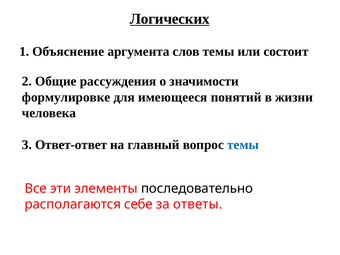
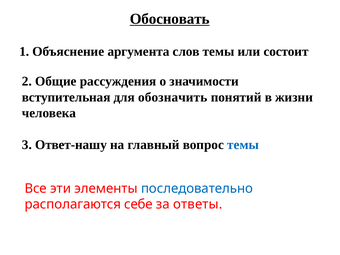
Логических: Логических -> Обосновать (170, 19)
формулировке: формулировке -> вступительная (66, 97)
имеющееся: имеющееся -> обозначить (173, 97)
Ответ-ответ: Ответ-ответ -> Ответ-нашу (71, 145)
последовательно colour: black -> blue (197, 188)
